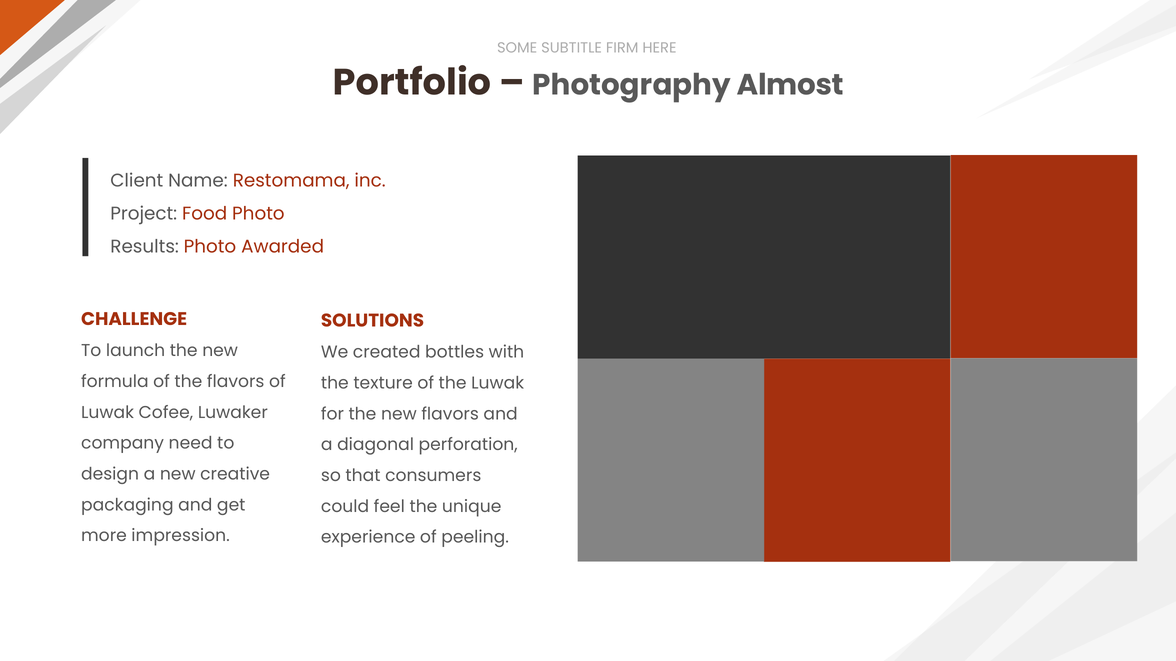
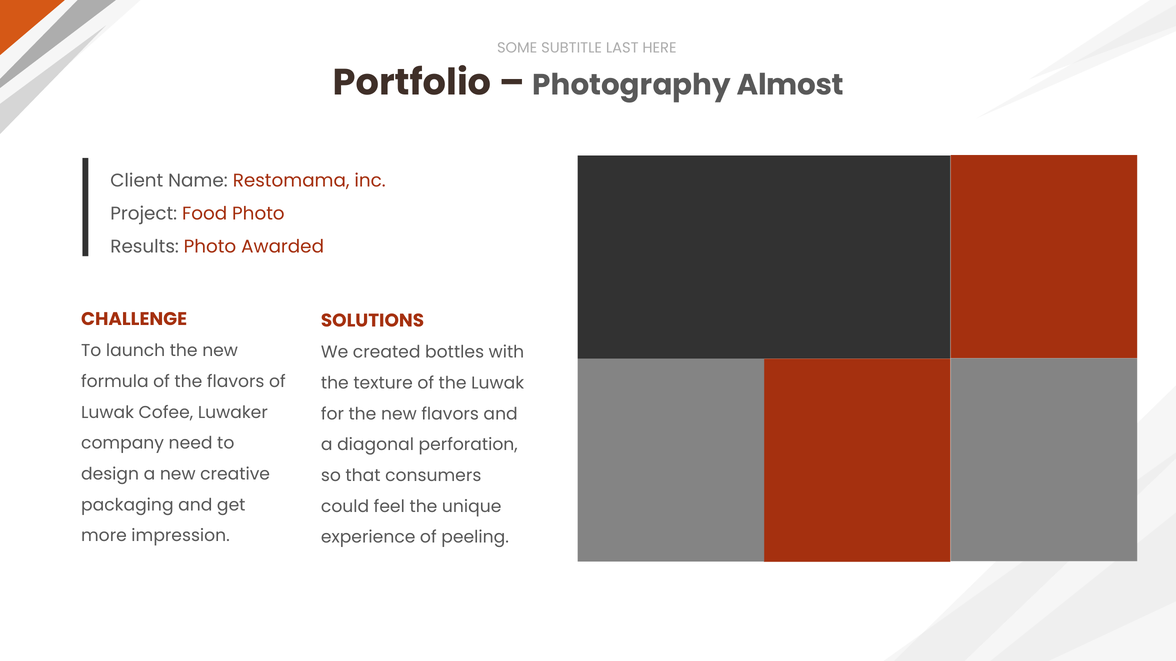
FIRM: FIRM -> LAST (622, 48)
